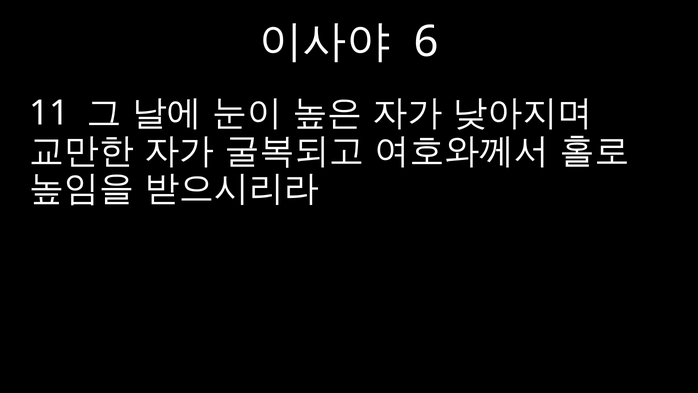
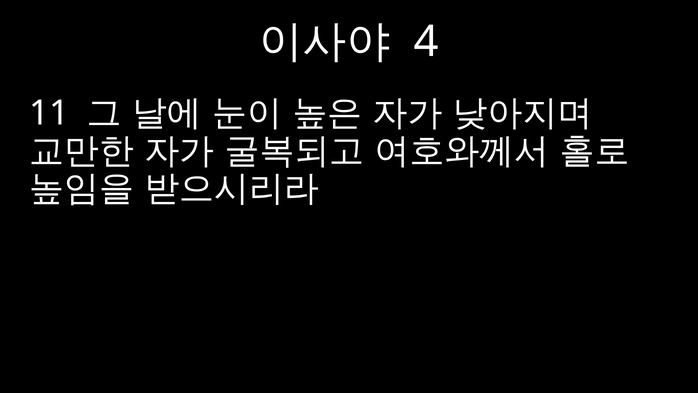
6: 6 -> 4 (426, 42)
